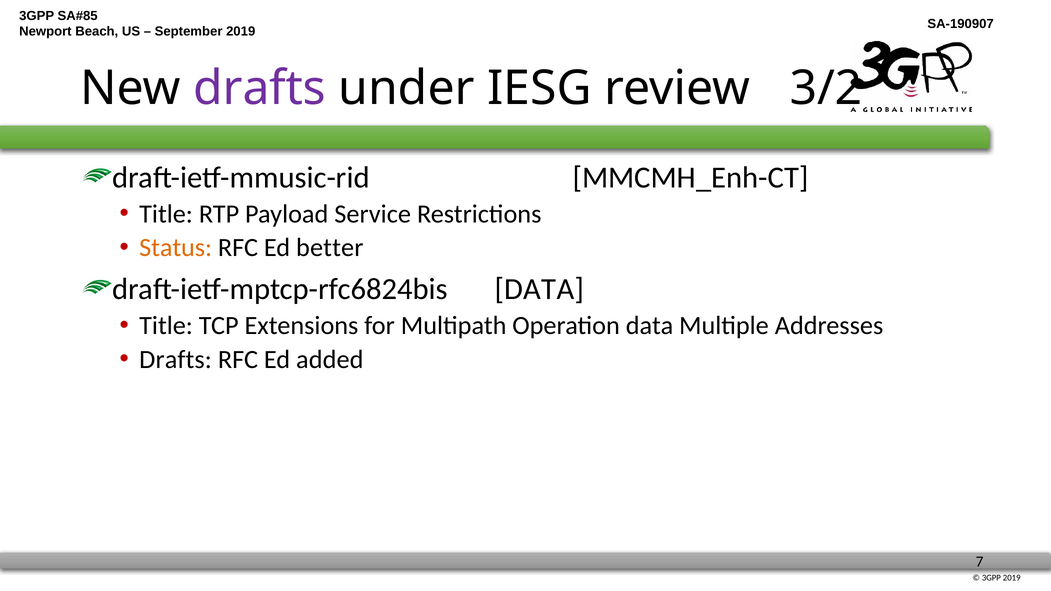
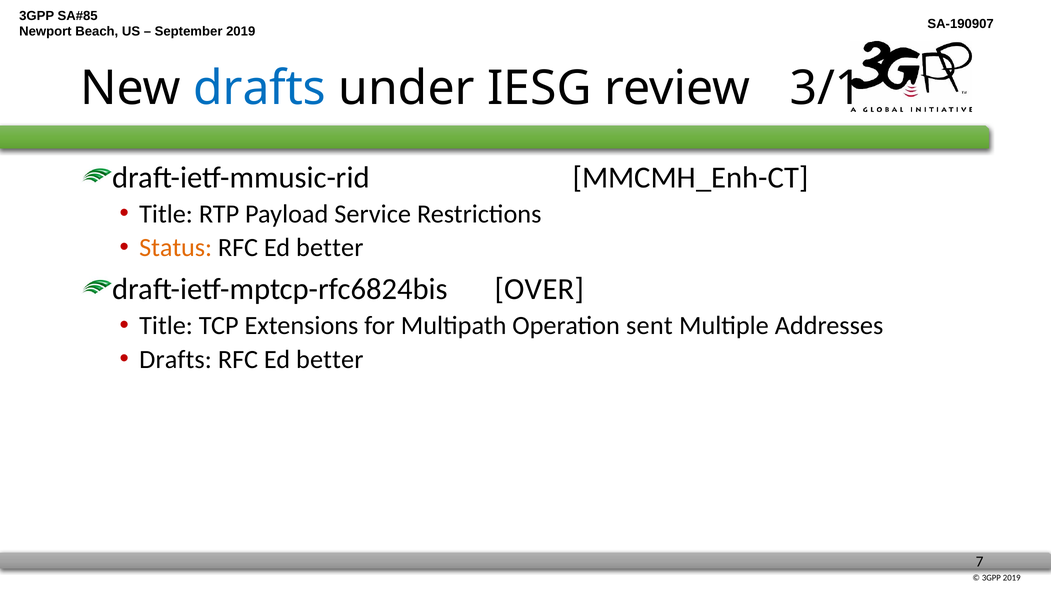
drafts colour: purple -> blue (260, 88)
3/2: 3/2 -> 3/1 (826, 88)
draft-ietf-mptcp-rfc6824bis DATA: DATA -> OVER (539, 289)
Operation data: data -> sent (649, 326)
added: added -> better (330, 359)
